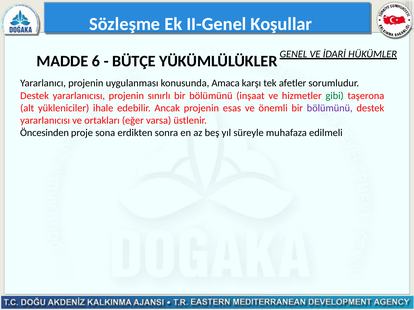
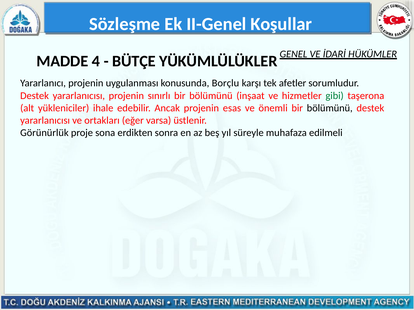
6: 6 -> 4 (96, 61)
Amaca: Amaca -> Borçlu (225, 83)
bölümünü colour: purple -> black (330, 108)
Öncesinden: Öncesinden -> Görünürlük (44, 133)
